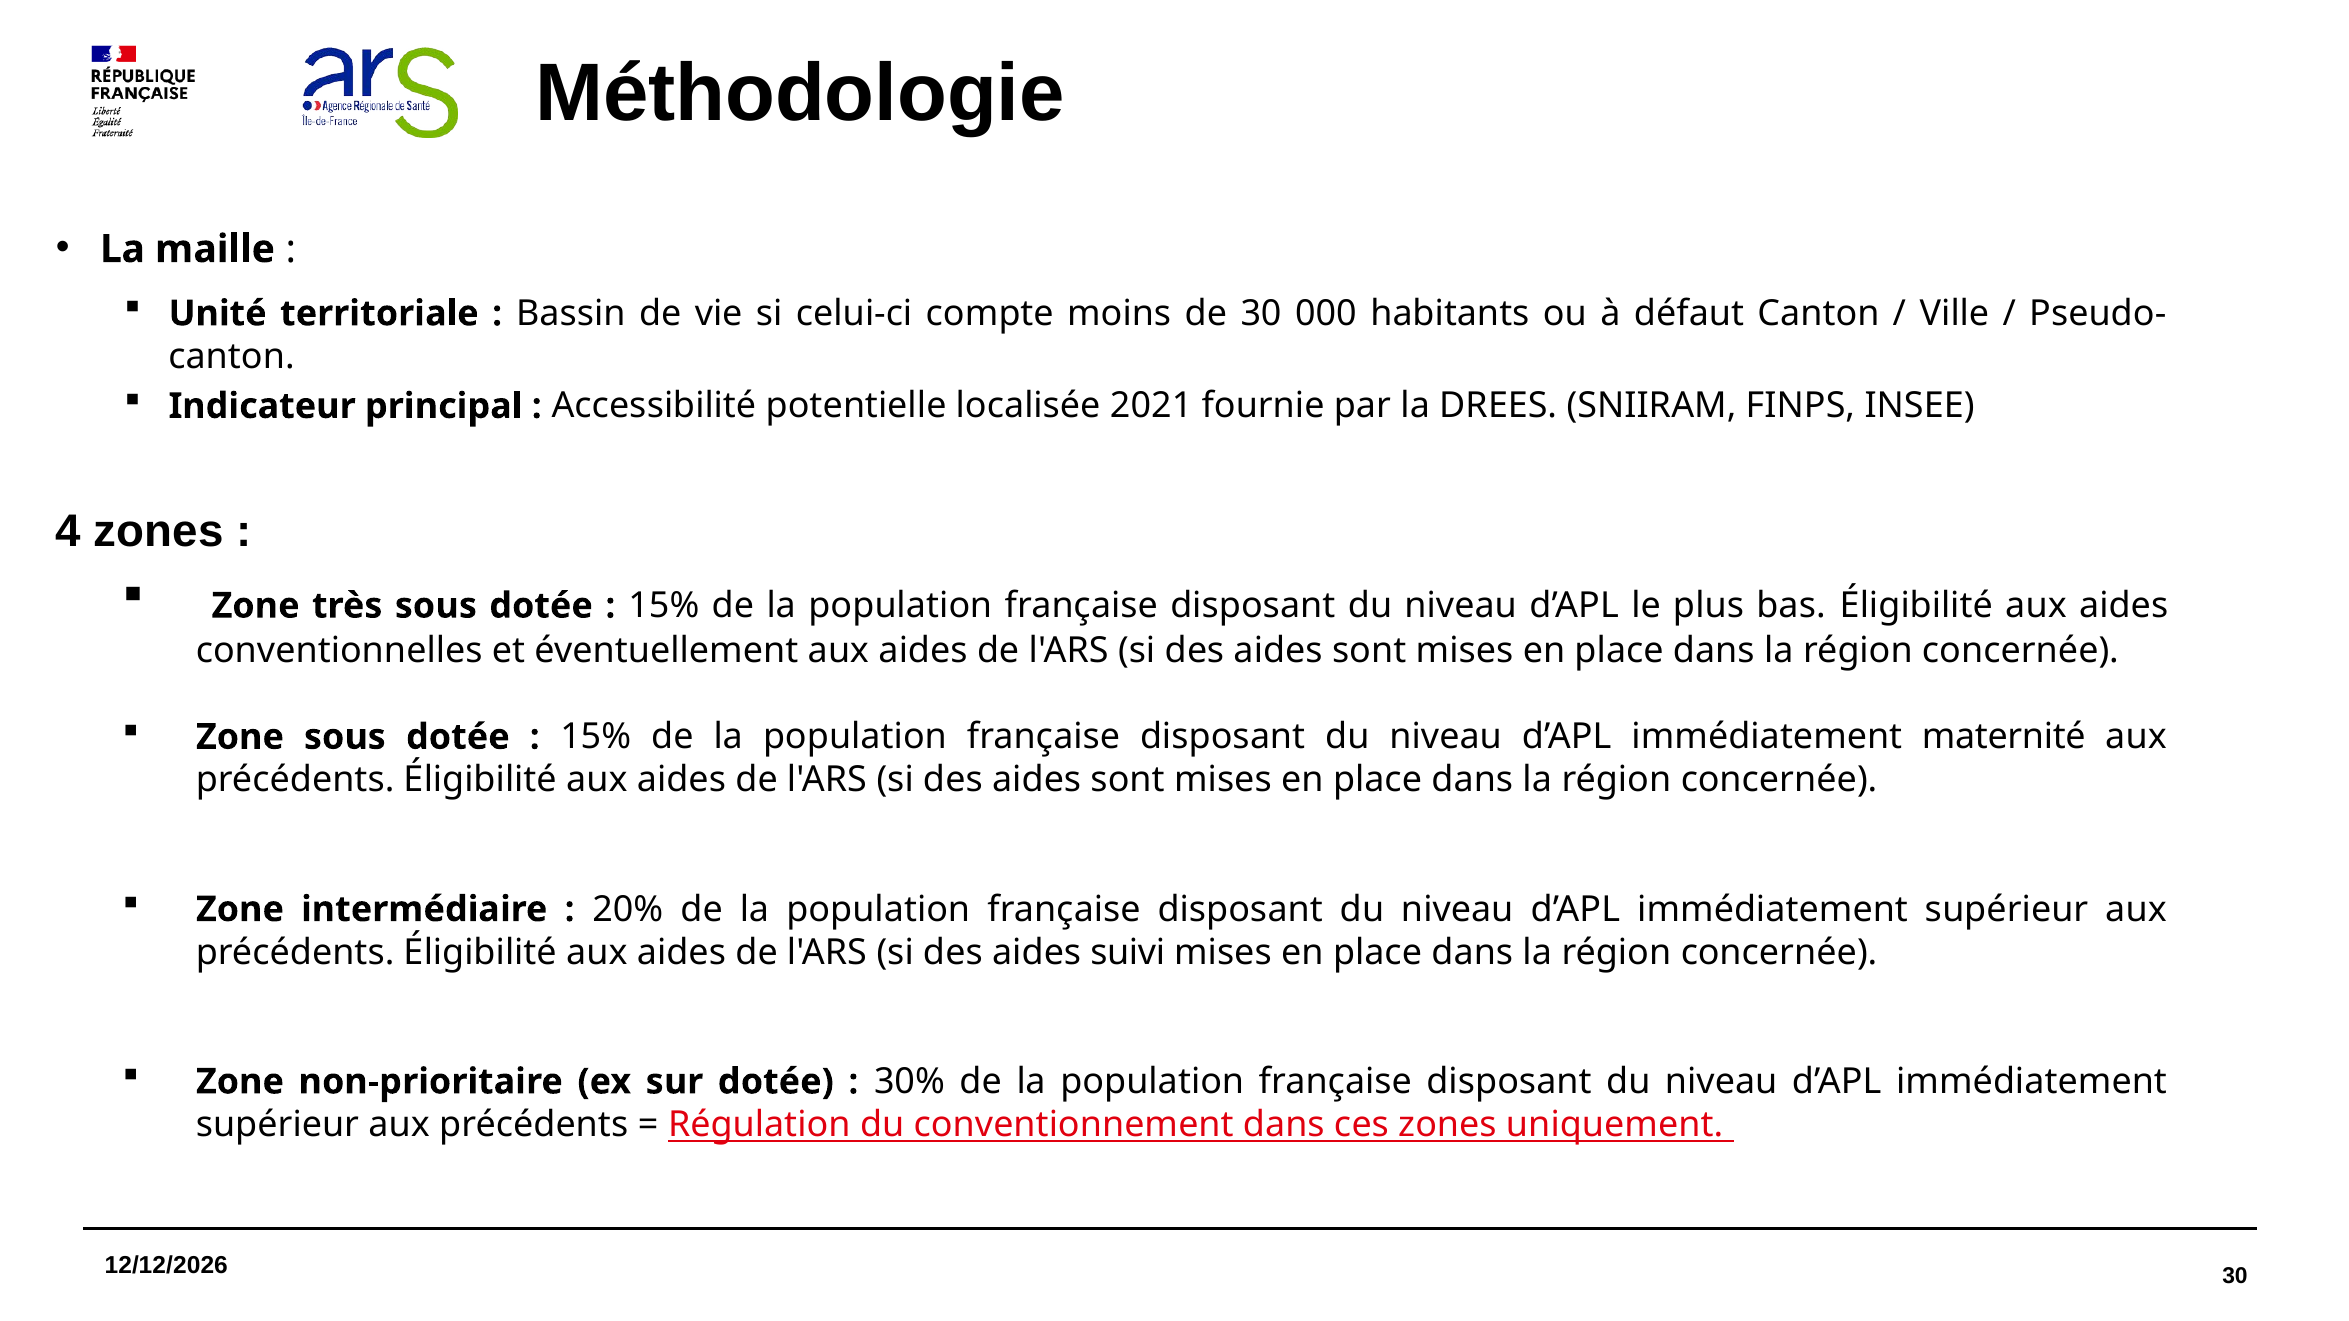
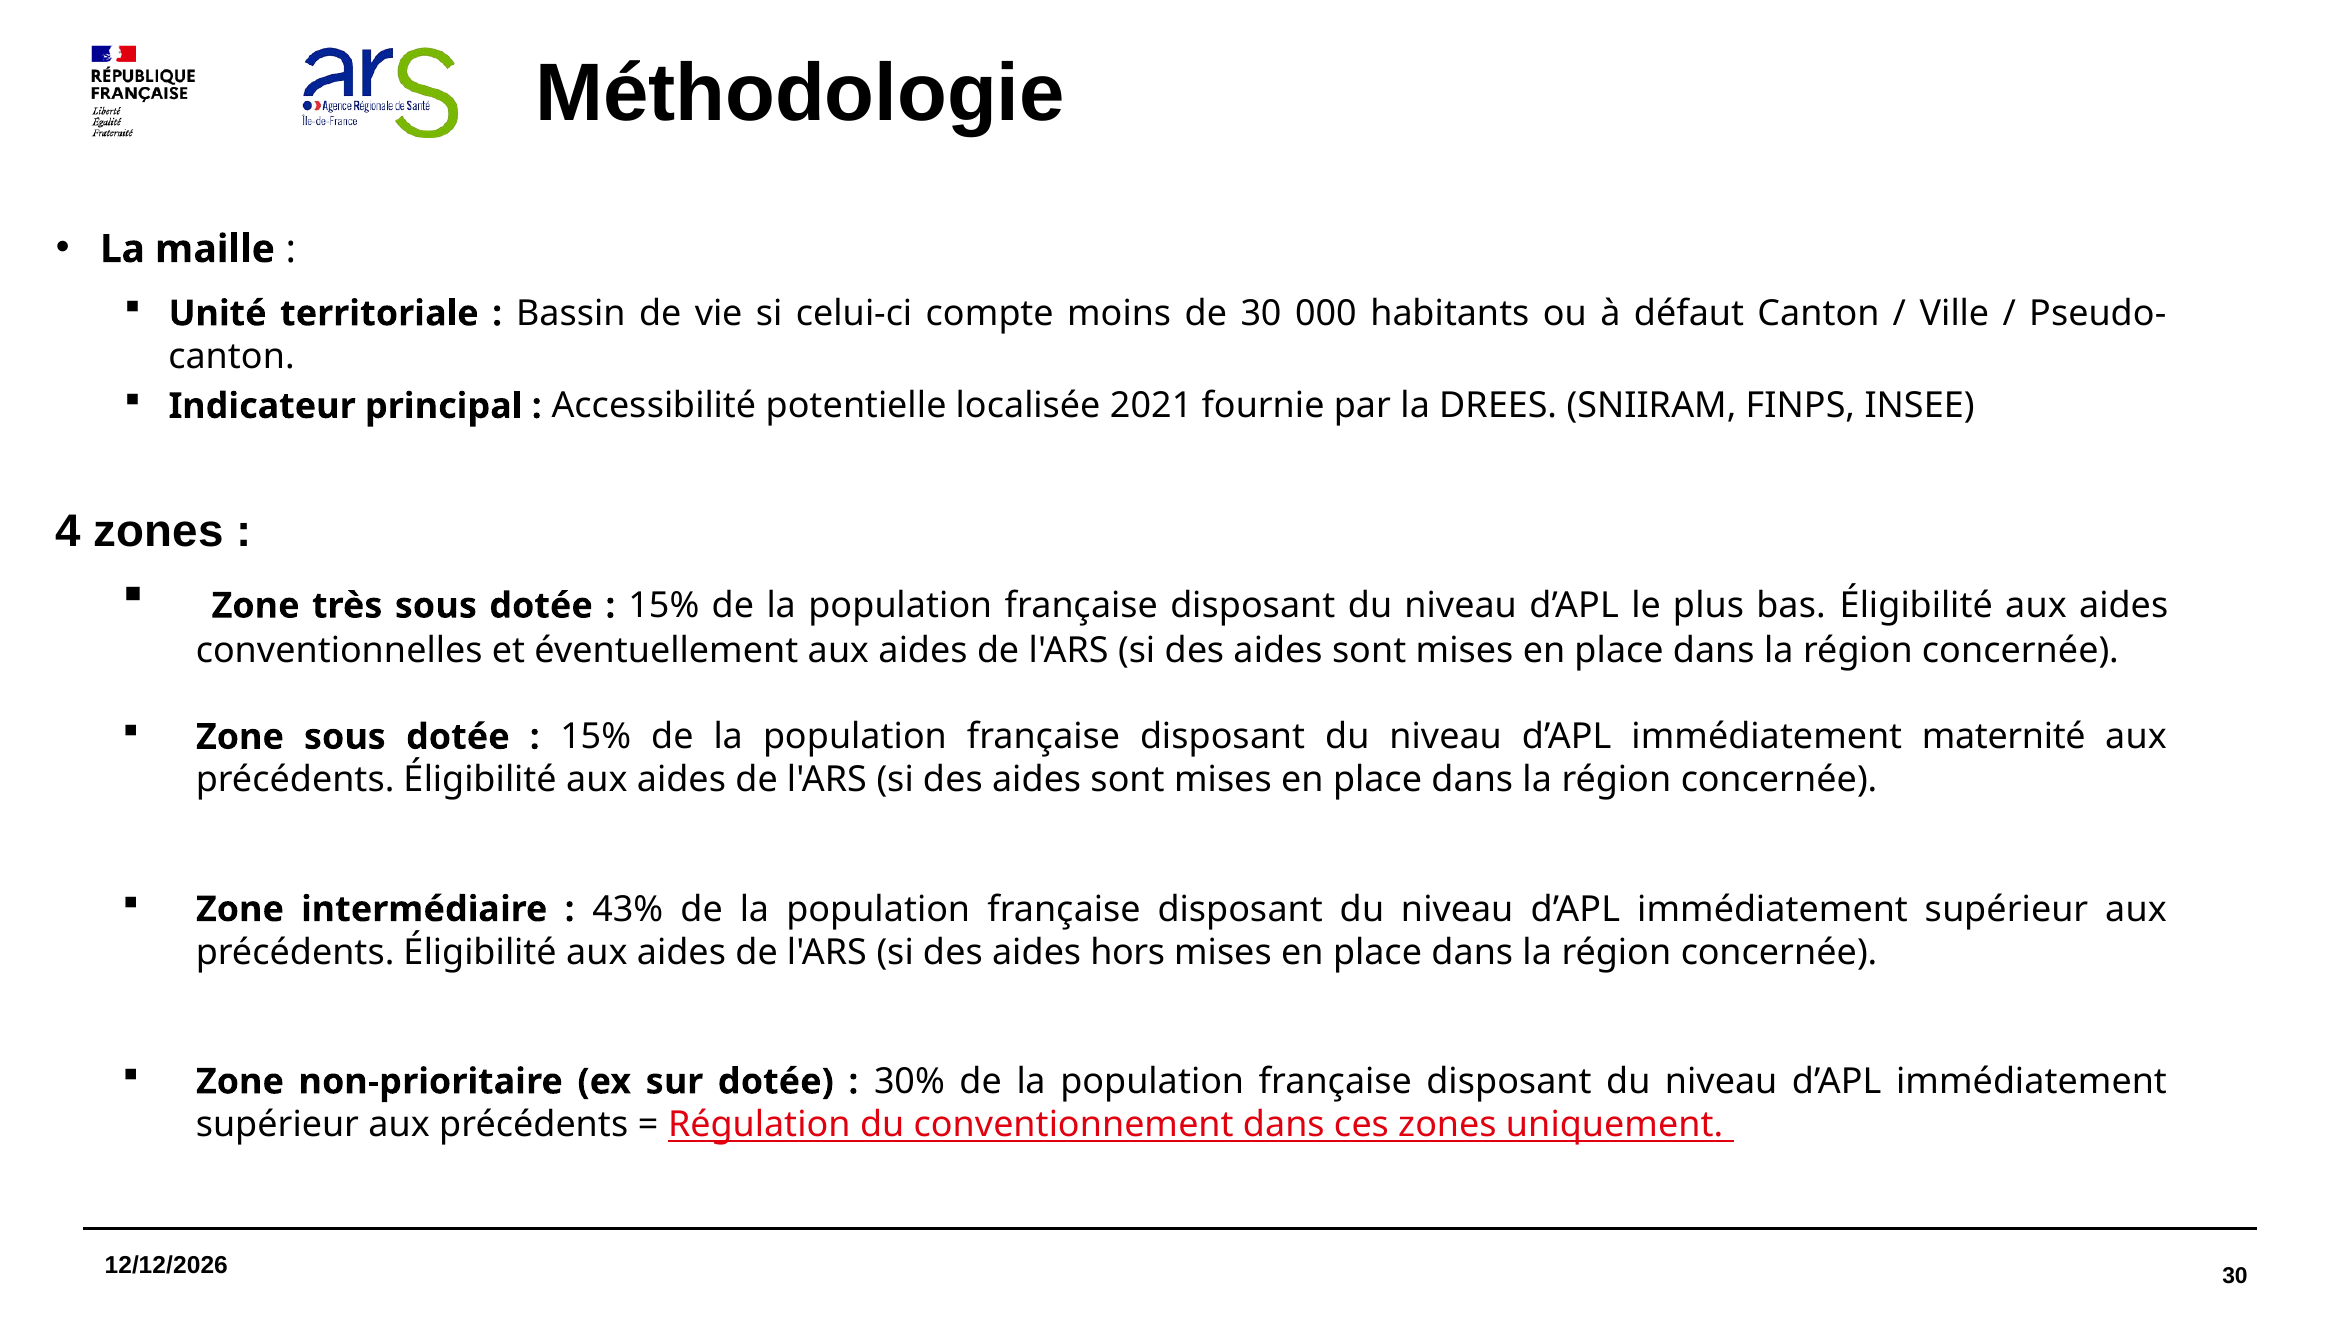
20%: 20% -> 43% (628, 910)
suivi: suivi -> hors (1128, 953)
